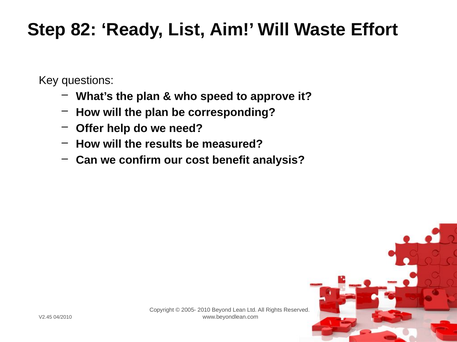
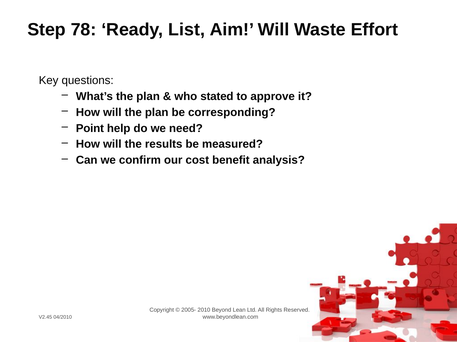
82: 82 -> 78 (84, 30)
speed: speed -> stated (217, 97)
Offer: Offer -> Point (90, 129)
